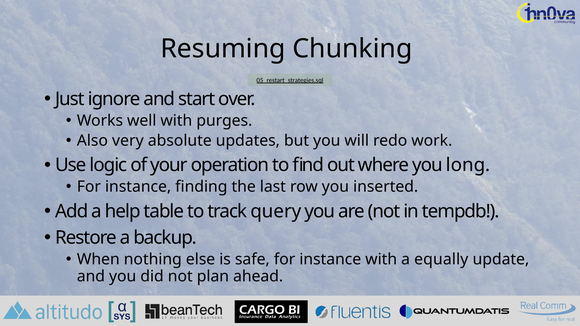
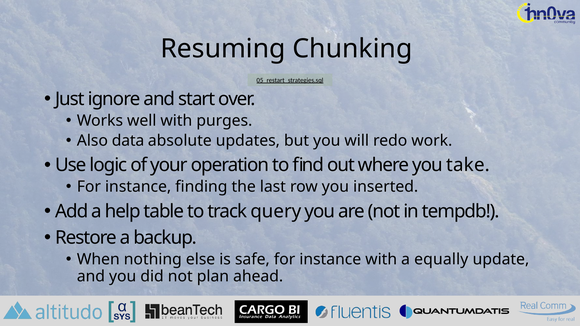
very: very -> data (128, 141)
long: long -> take (468, 165)
